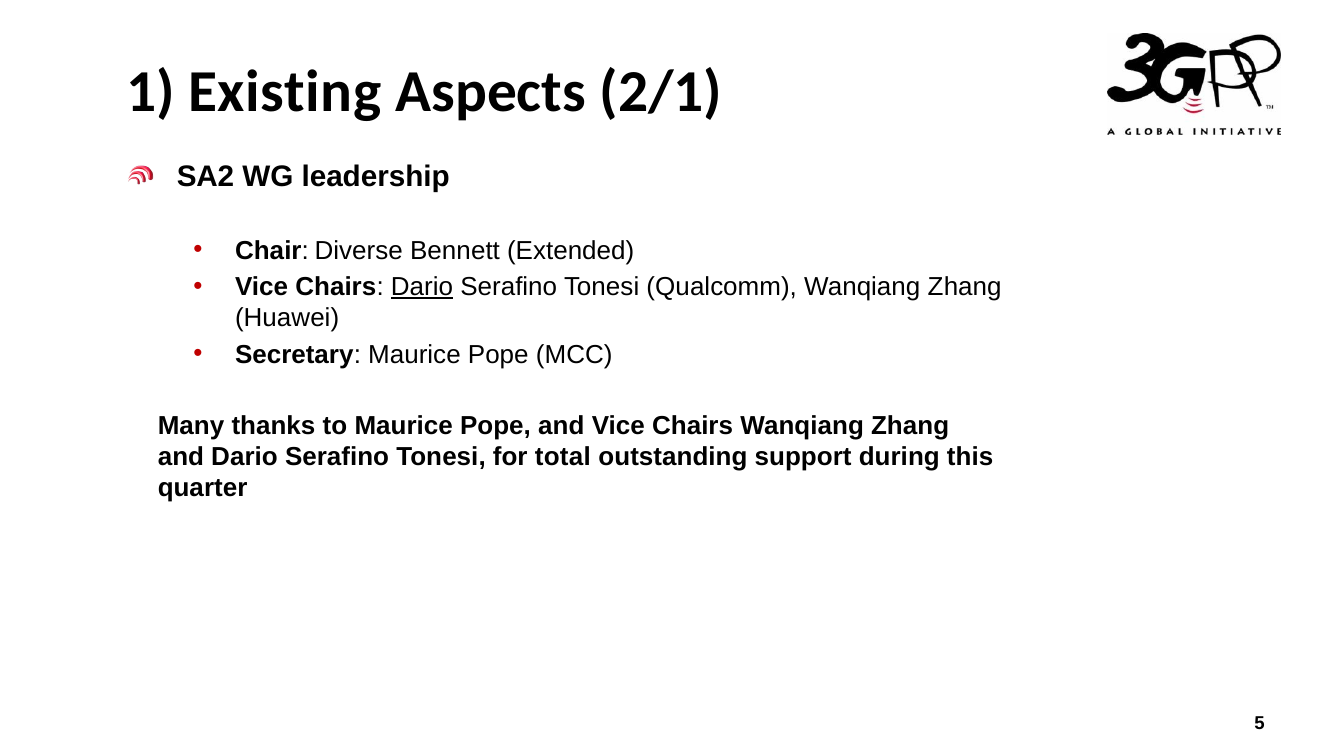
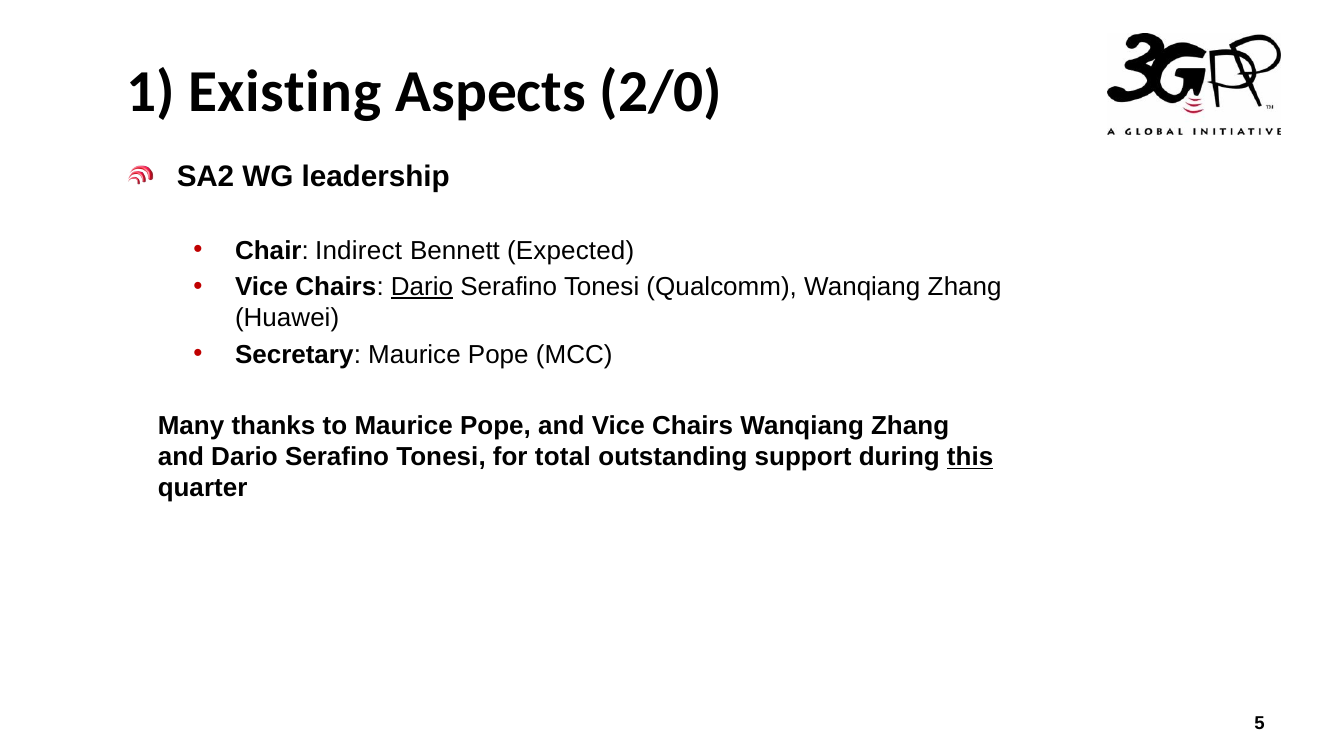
2/1: 2/1 -> 2/0 (661, 92)
Diverse: Diverse -> Indirect (359, 250)
Extended: Extended -> Expected (571, 250)
this underline: none -> present (970, 457)
